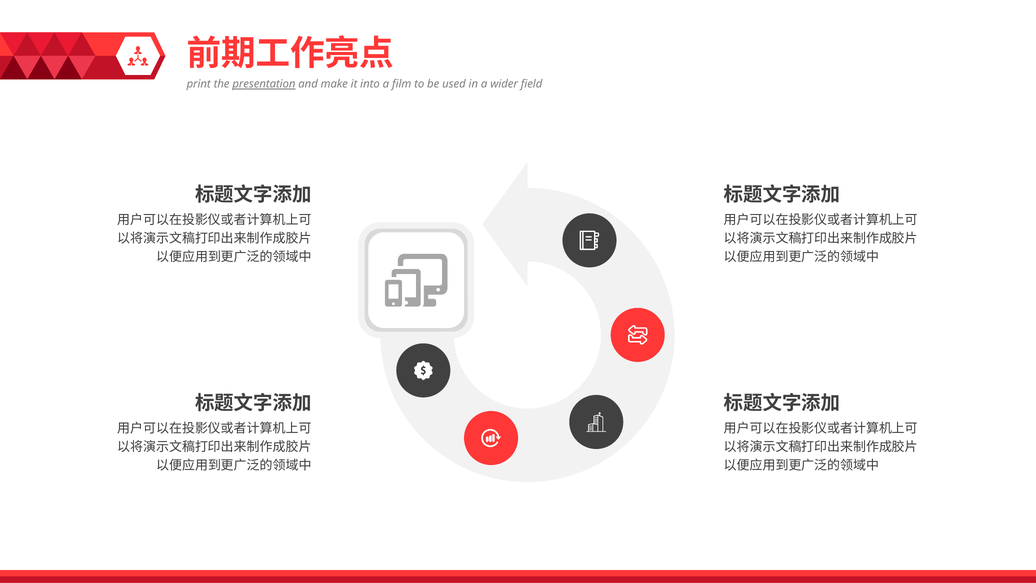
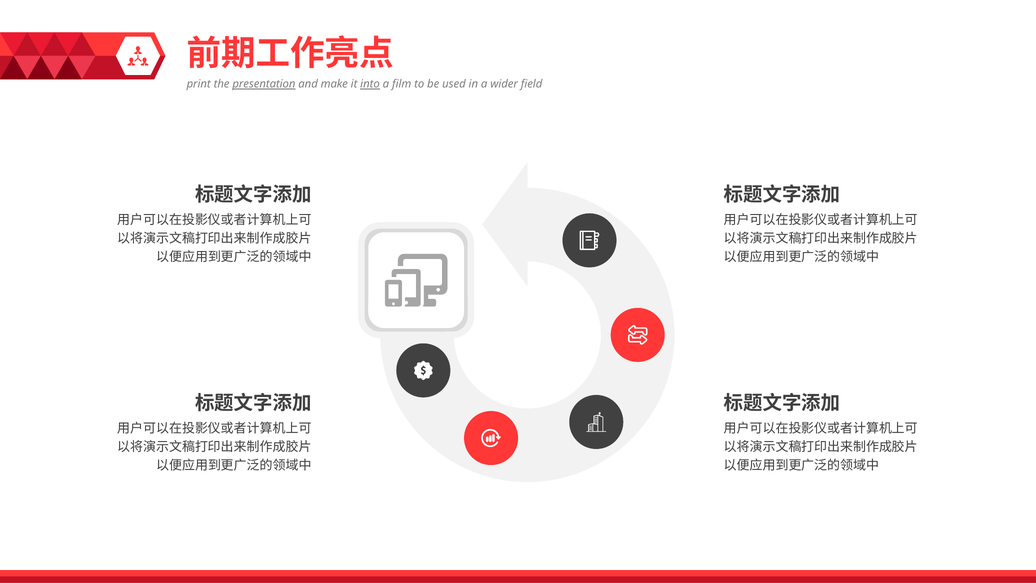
into underline: none -> present (370, 84)
